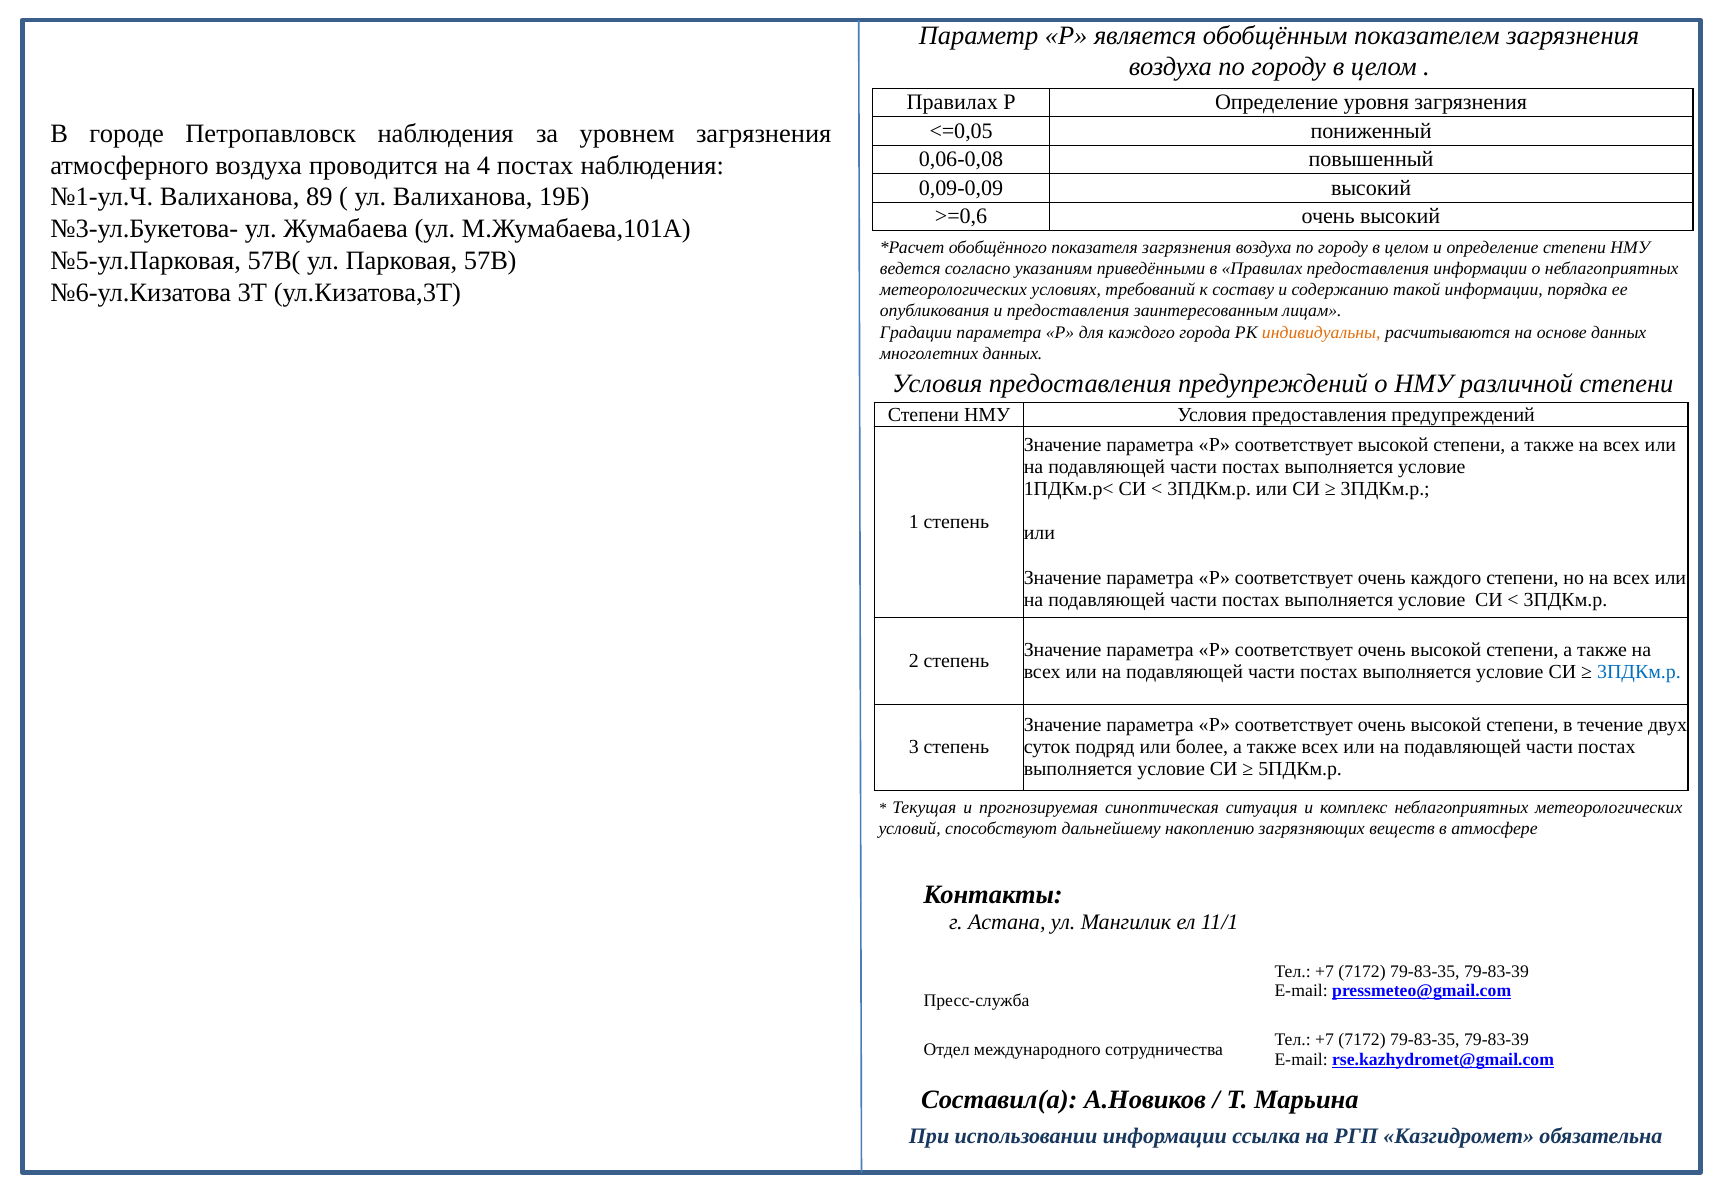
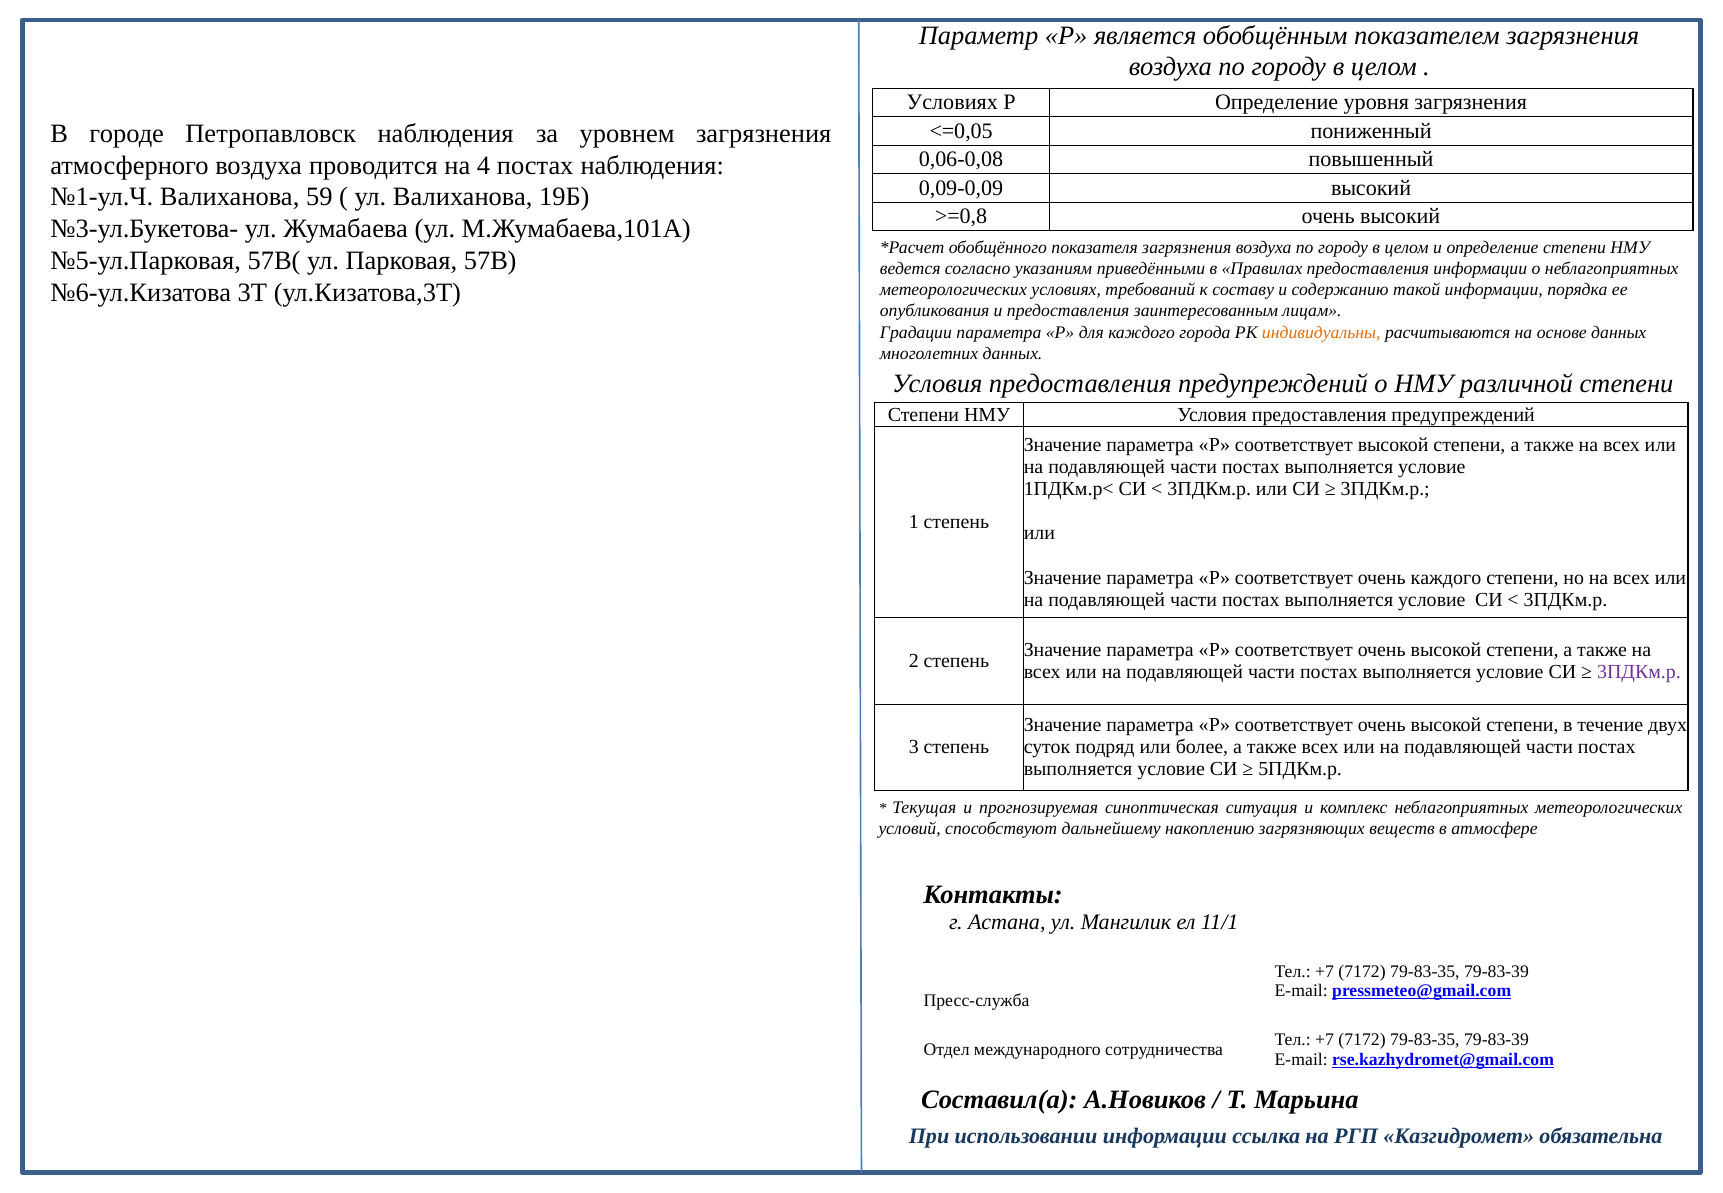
Правилах: Правилах -> Условиях (952, 102)
89: 89 -> 59 (319, 197)
>=0,6: >=0,6 -> >=0,8 (961, 216)
3ПДКм.р colour: blue -> purple (1639, 672)
